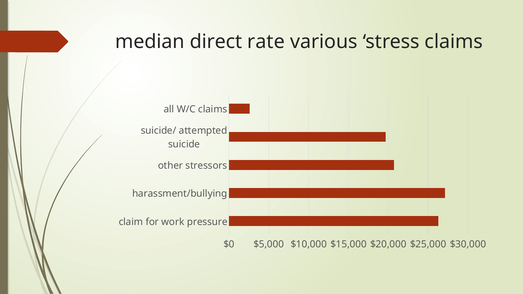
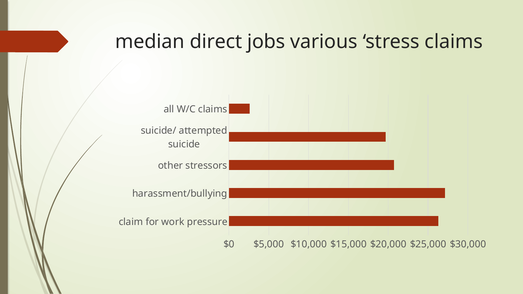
rate: rate -> jobs (266, 42)
